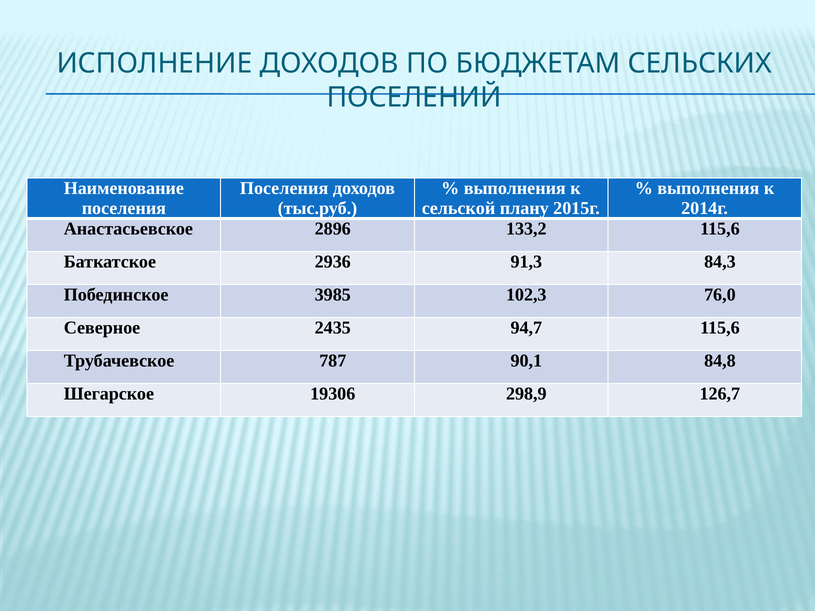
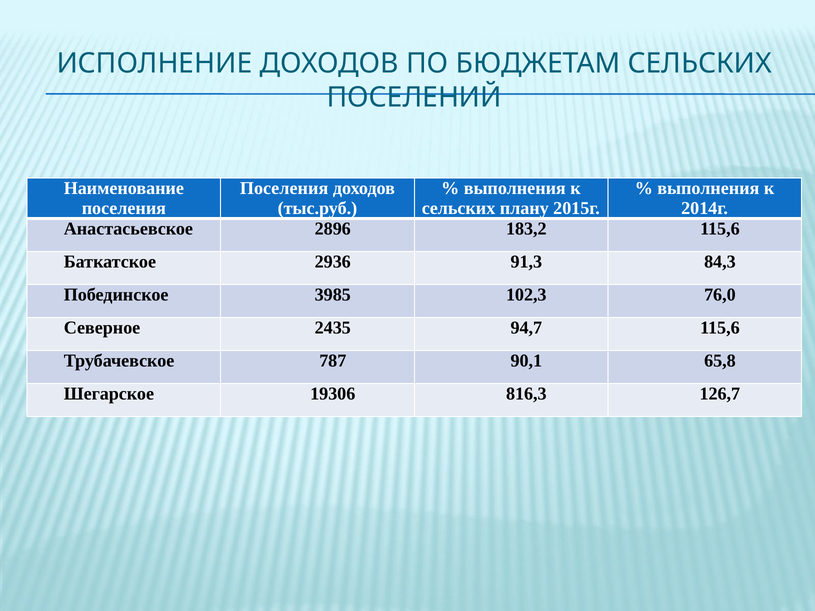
сельской: сельской -> сельских (459, 209)
133,2: 133,2 -> 183,2 (526, 229)
84,8: 84,8 -> 65,8 (720, 361)
298,9: 298,9 -> 816,3 (526, 394)
